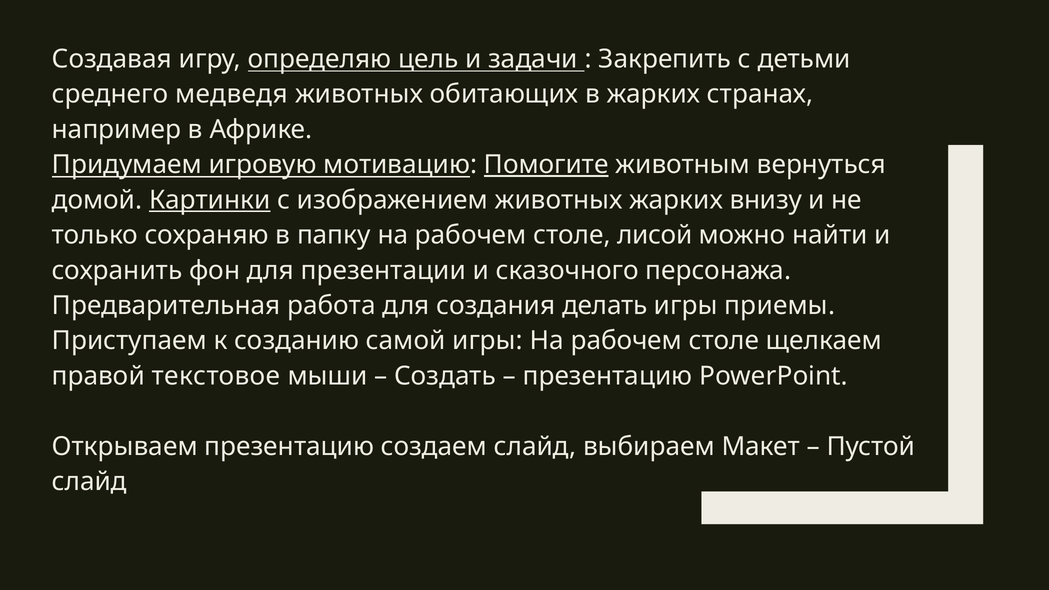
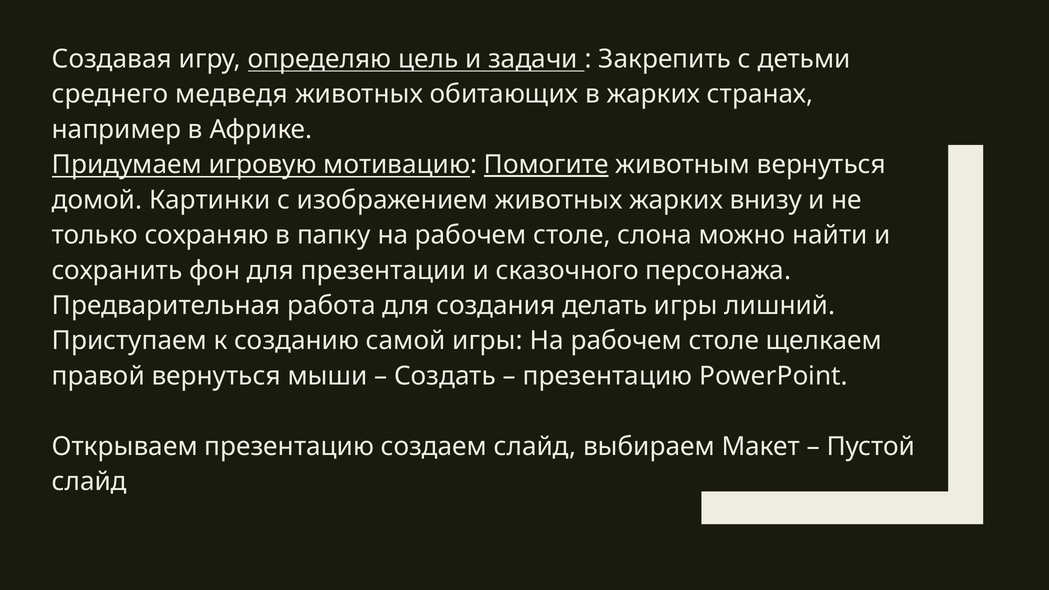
Картинки underline: present -> none (210, 200)
лисой: лисой -> слона (655, 235)
приемы: приемы -> лишний (780, 306)
правой текстовое: текстовое -> вернуться (216, 376)
